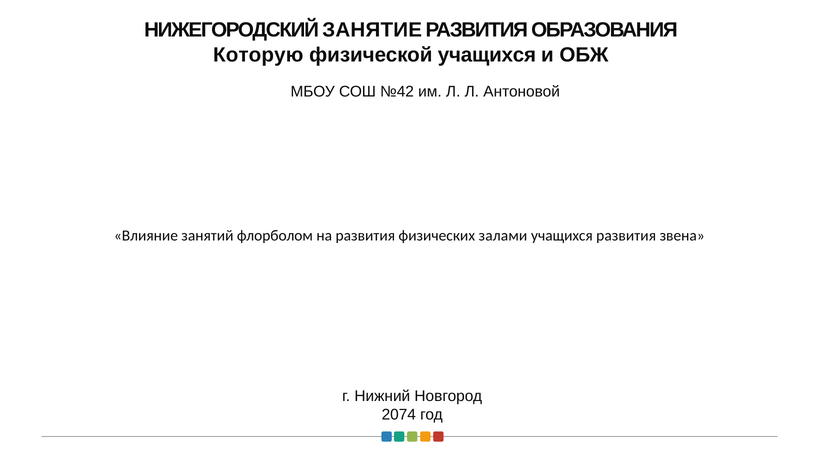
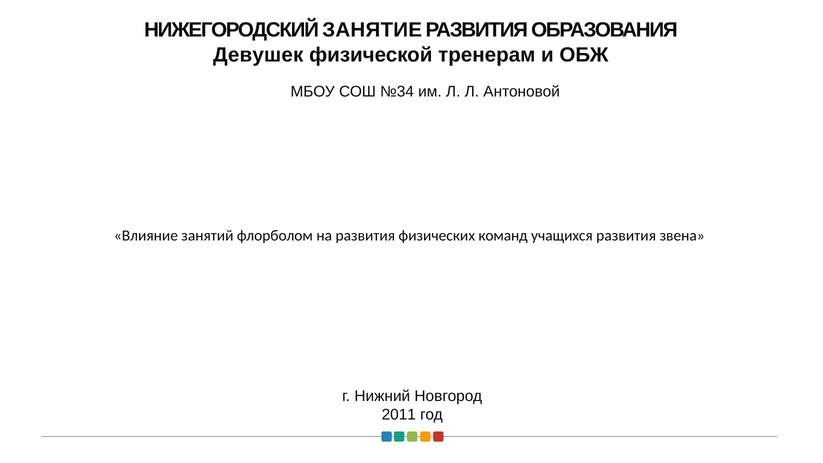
Которую: Которую -> Девушек (258, 55)
физической учащихся: учащихся -> тренерам (487, 55)
№42: №42 -> №34 (397, 91)
залами: залами -> команд (503, 235)
2074: 2074 -> 2011 (399, 414)
